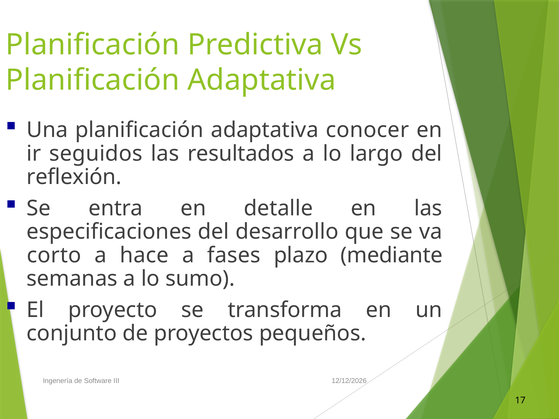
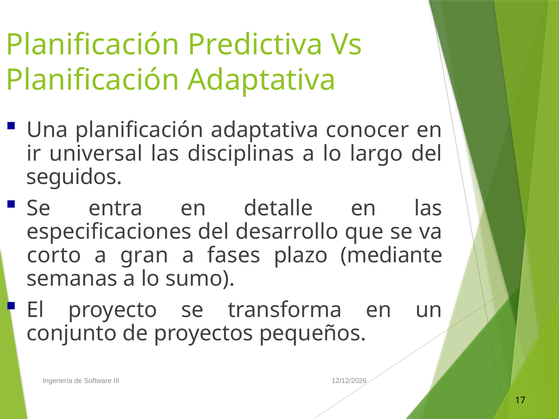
seguidos: seguidos -> universal (96, 154)
resultados: resultados -> disciplinas (241, 154)
reflexión: reflexión -> seguidos (74, 177)
hace: hace -> gran (144, 255)
